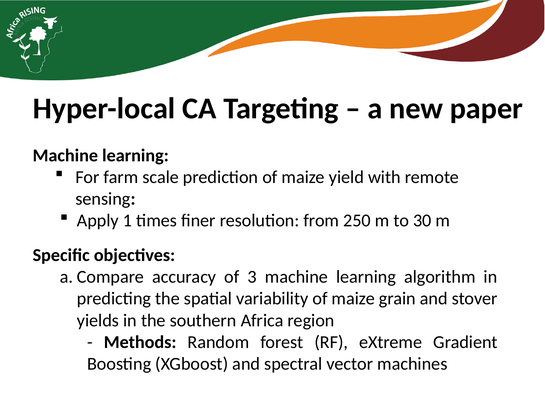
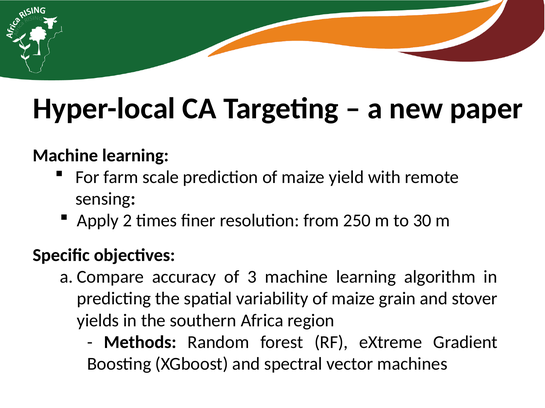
1: 1 -> 2 (127, 221)
